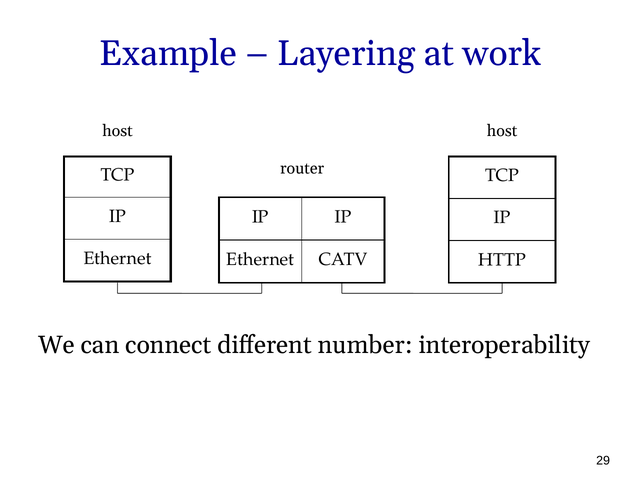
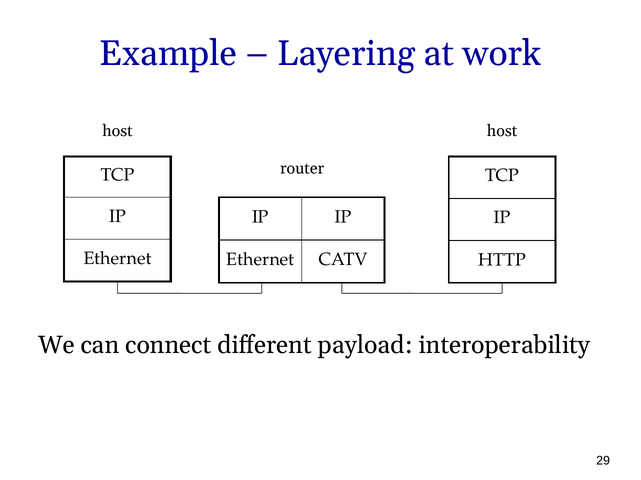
number: number -> payload (365, 346)
